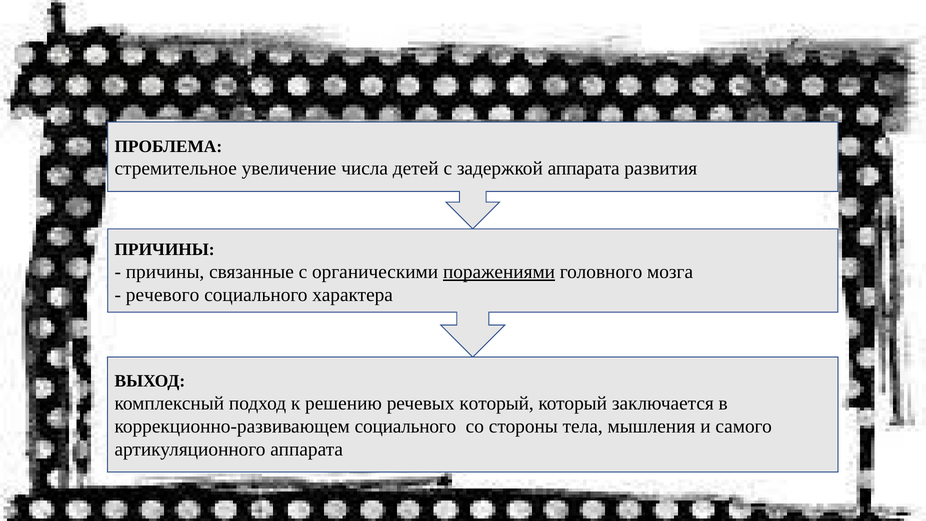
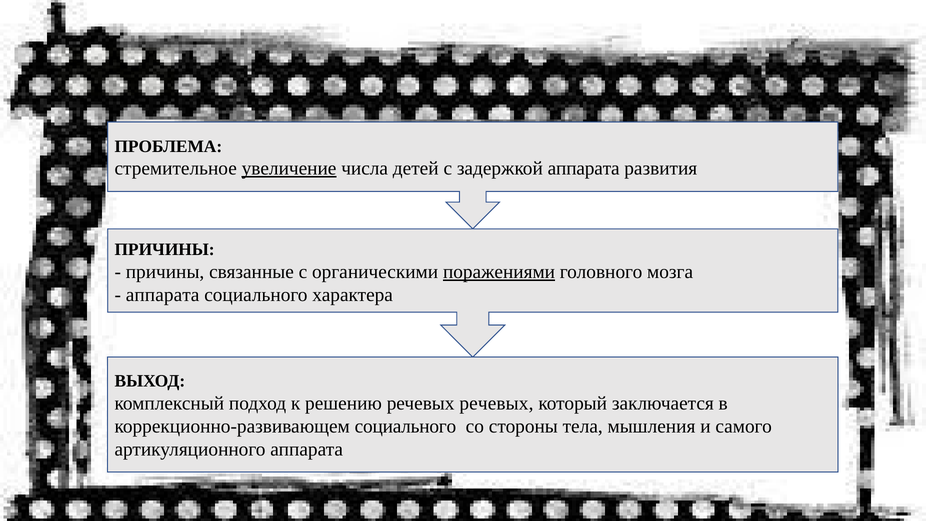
увеличение underline: none -> present (289, 168)
речевого: речевого -> аппарата (163, 295)
речевых который: который -> речевых (496, 403)
